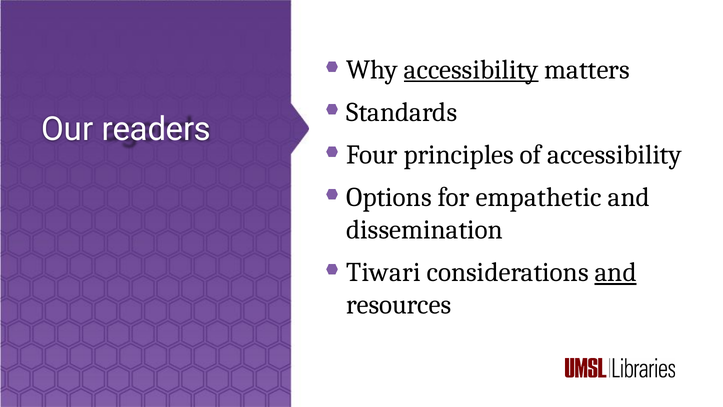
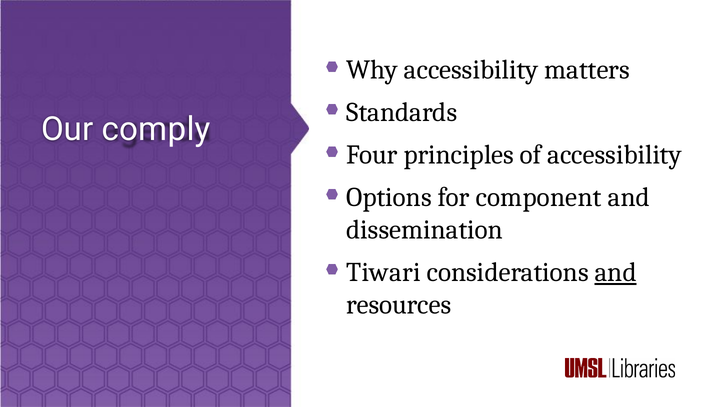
accessibility underline: present -> none (471, 70)
readers: readers -> comply (156, 129)
empathetic: empathetic -> component (539, 197)
